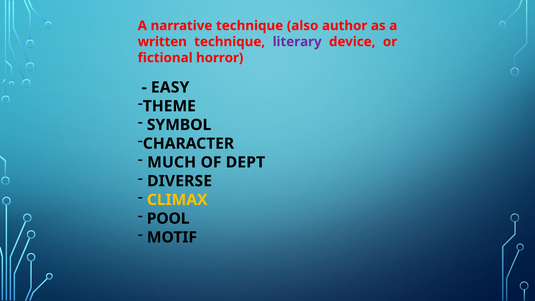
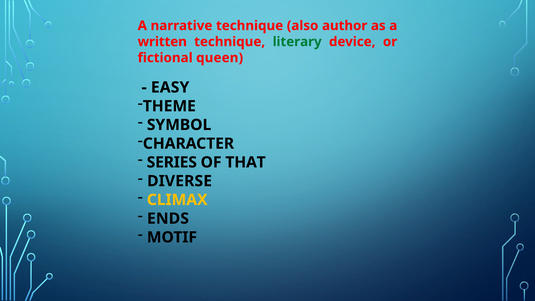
literary colour: purple -> green (297, 42)
horror: horror -> queen (220, 58)
MUCH: MUCH -> SERIES (172, 162)
DEPT: DEPT -> THAT (246, 162)
POOL: POOL -> ENDS (168, 218)
